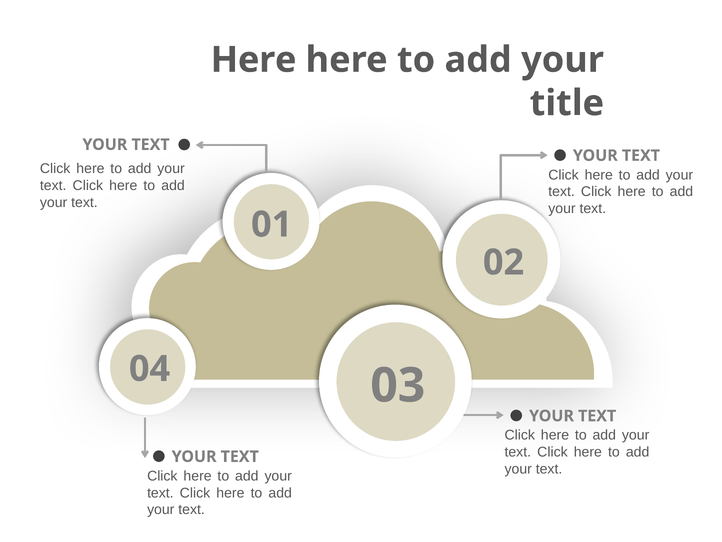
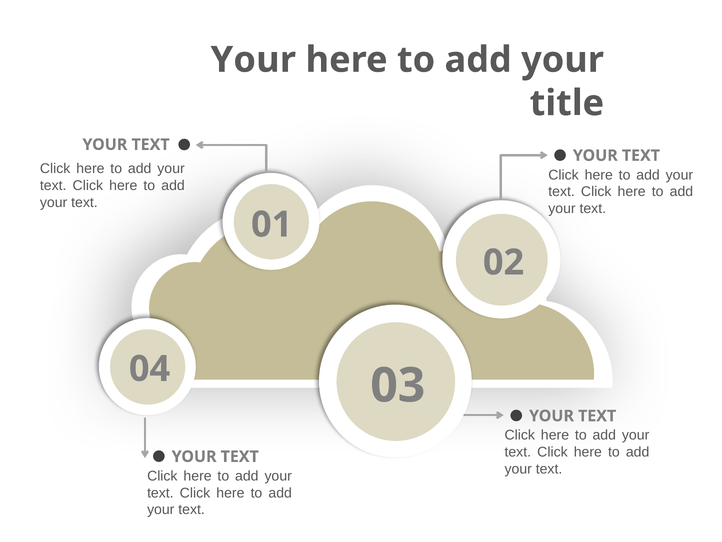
Here: Here -> Your (253, 60)
